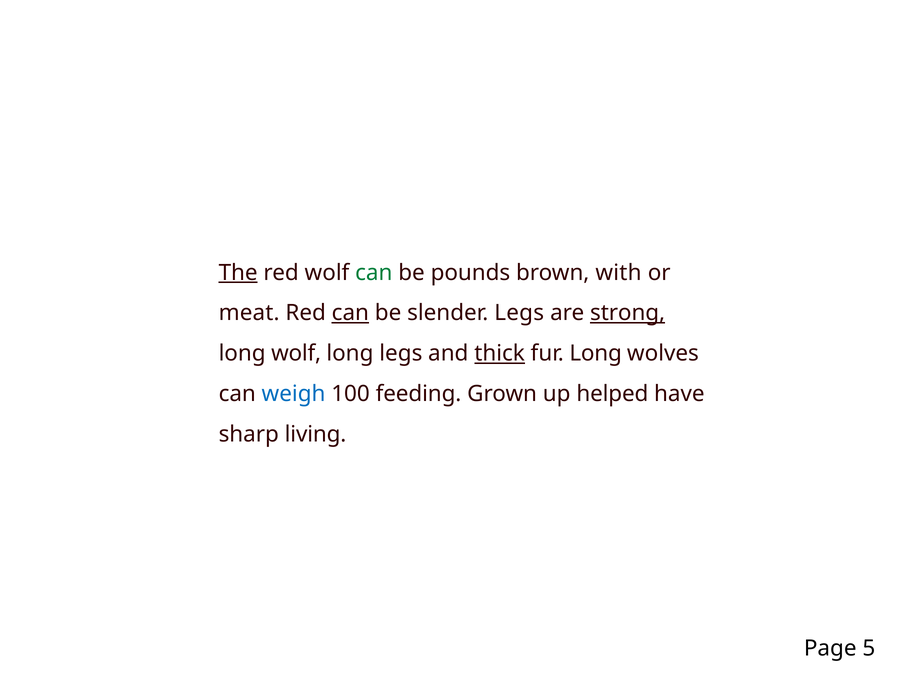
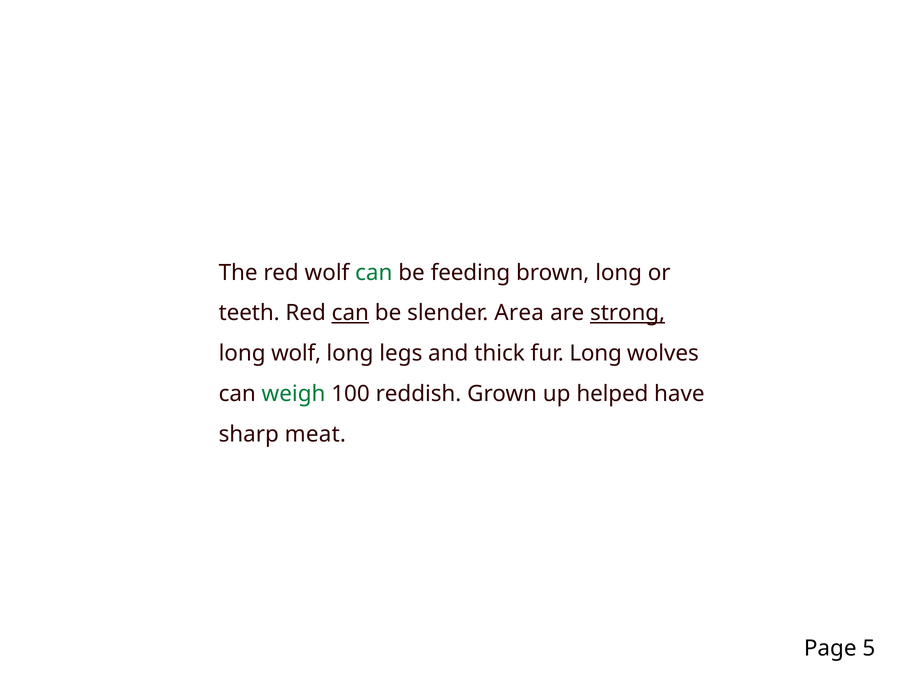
The underline: present -> none (238, 273)
pounds: pounds -> feeding (470, 273)
brown with: with -> long (619, 273)
meat: meat -> teeth (249, 313)
slender Legs: Legs -> Area (519, 313)
thick underline: present -> none (500, 354)
weigh colour: blue -> green (294, 394)
feeding: feeding -> reddish (418, 394)
living: living -> meat (315, 435)
